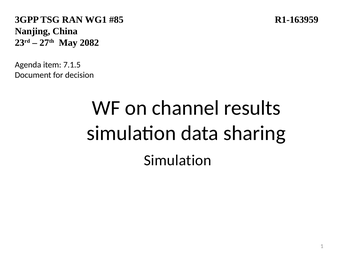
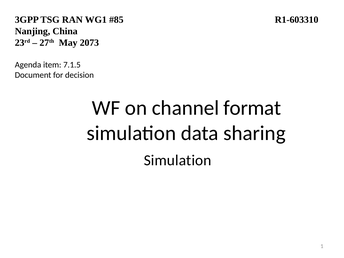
R1-163959: R1-163959 -> R1-603310 (297, 20)
2082: 2082 -> 2073 (89, 43)
results: results -> format (252, 108)
